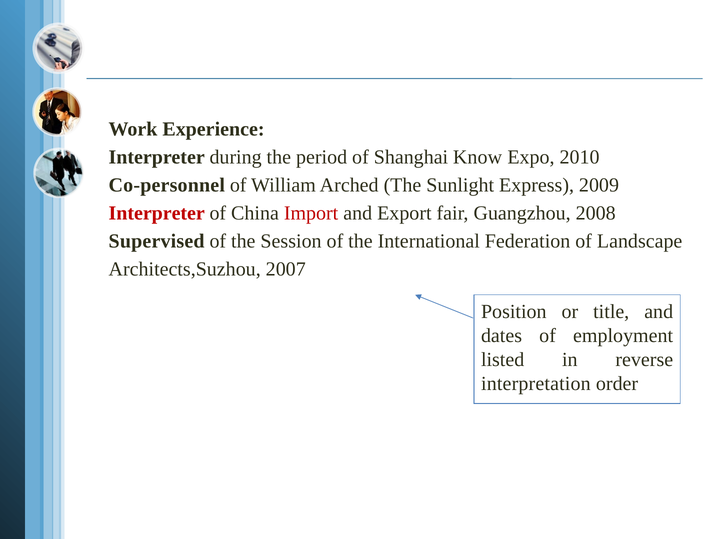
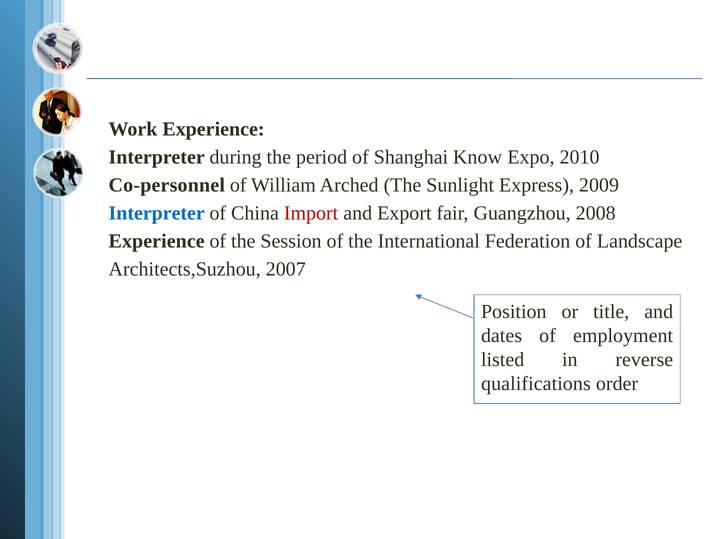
Interpreter colour: red -> blue (157, 213)
Supervised: Supervised -> Experience (157, 241)
interpretation: interpretation -> qualifications (536, 384)
